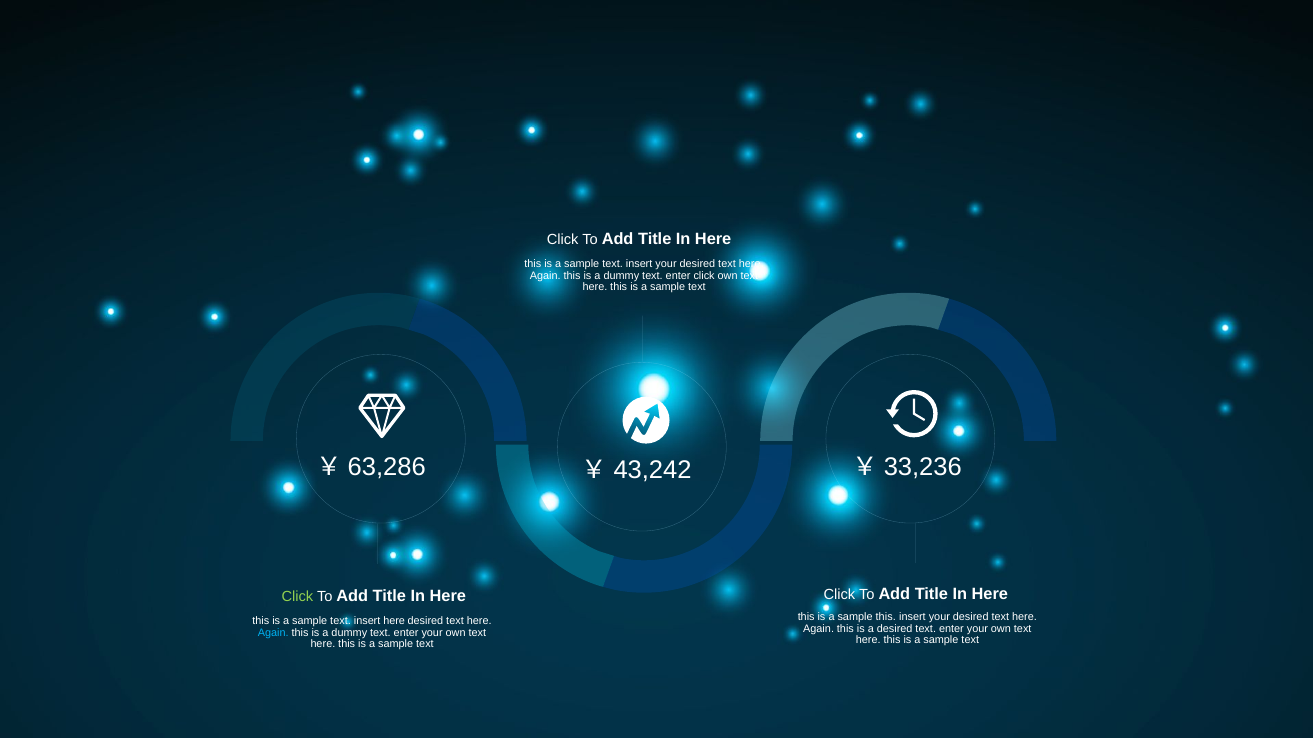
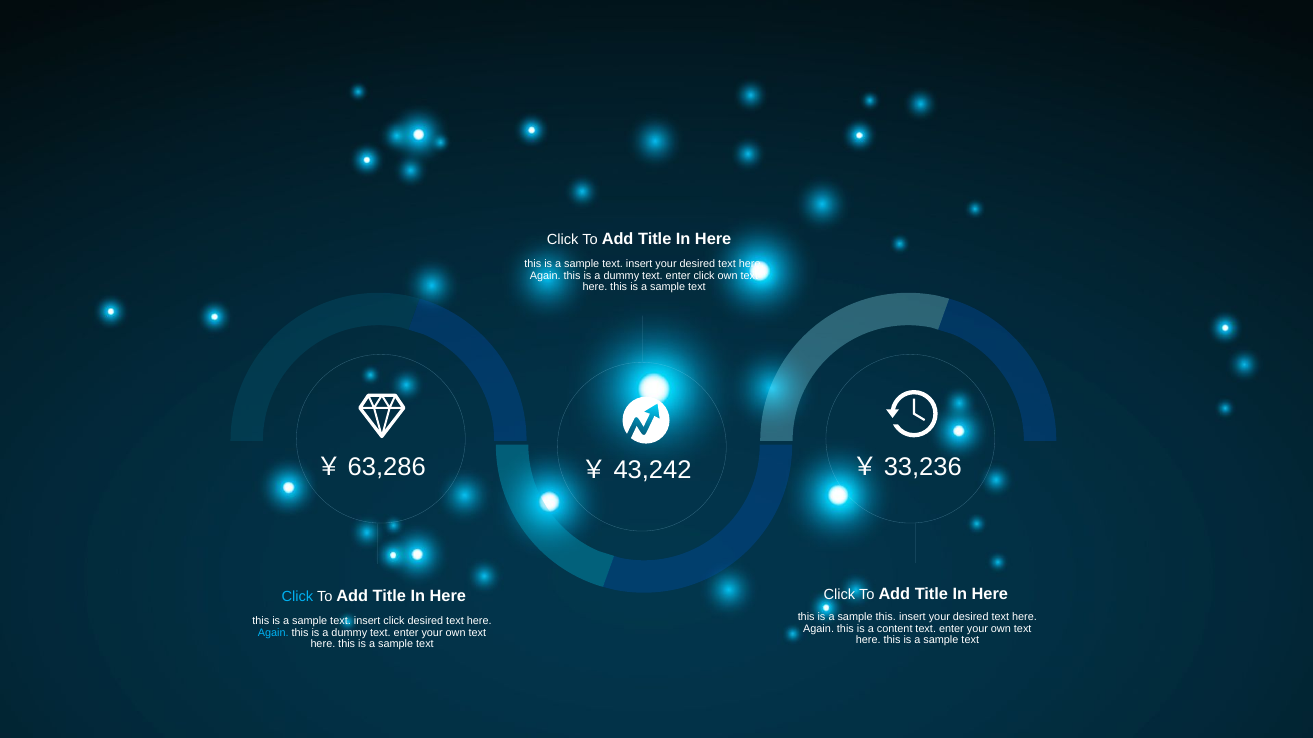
Click colour: light green -> light blue (297, 597)
insert here: here -> click (394, 621)
a desired: desired -> content (895, 629)
